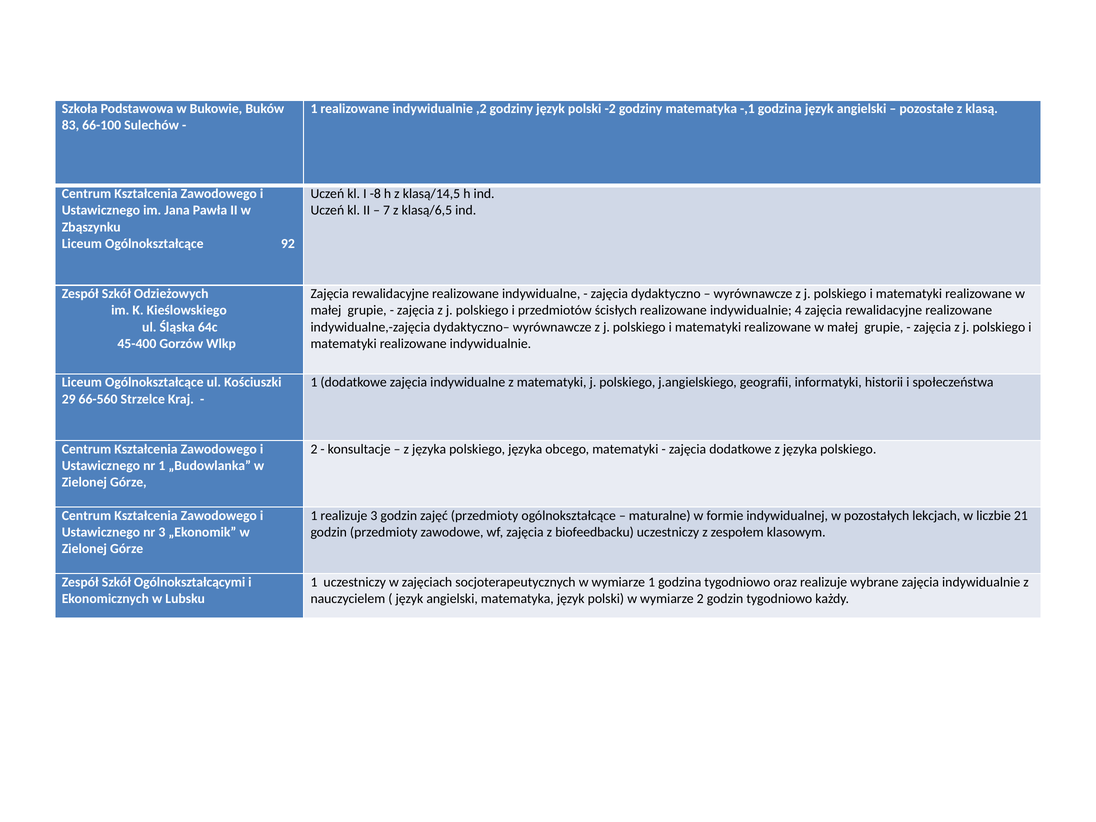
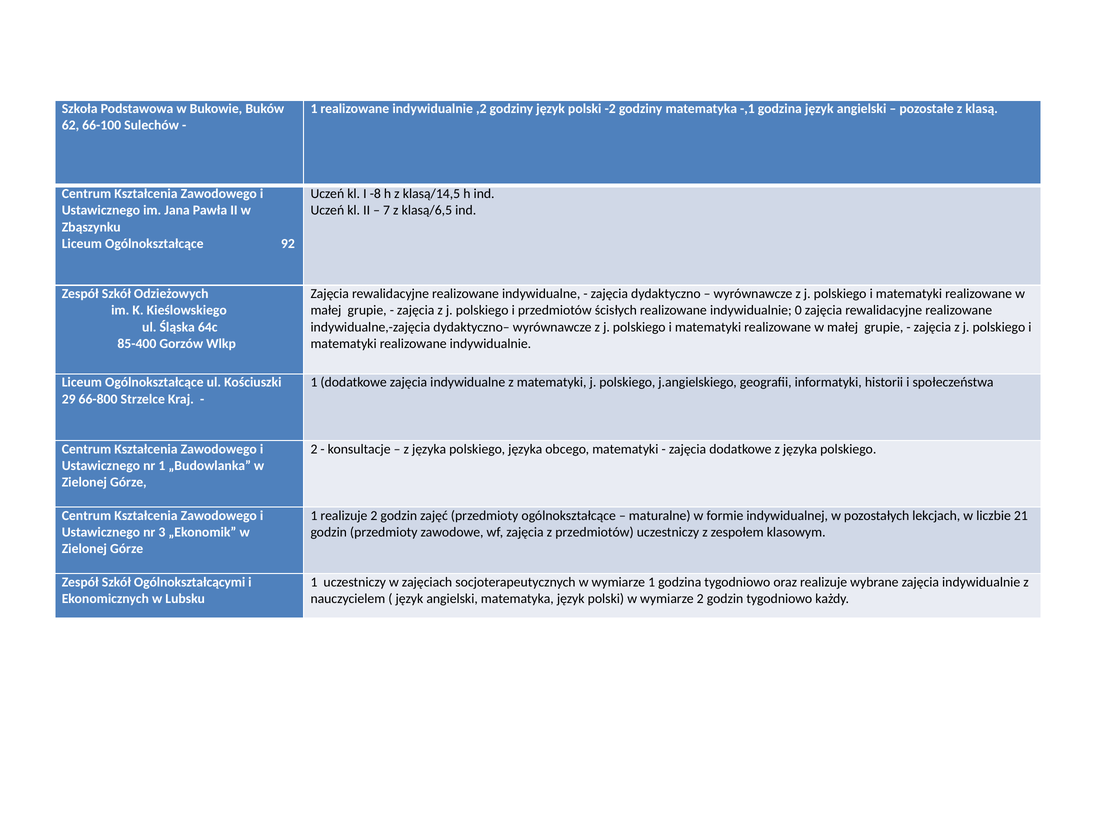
83: 83 -> 62 (70, 125)
4: 4 -> 0 (798, 310)
45-400: 45-400 -> 85-400 (137, 344)
66-560: 66-560 -> 66-800 (98, 399)
realizuje 3: 3 -> 2 (374, 516)
z biofeedbacku: biofeedbacku -> przedmiotów (594, 532)
